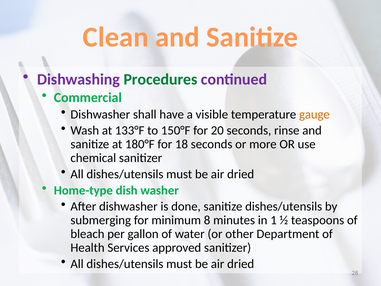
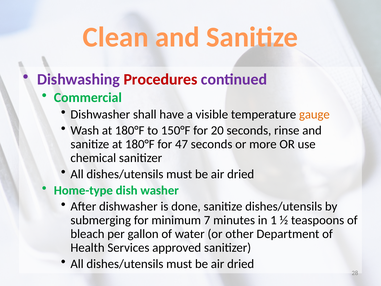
Procedures colour: green -> red (160, 79)
Wash at 133°F: 133°F -> 180°F (130, 130)
18: 18 -> 47 (182, 144)
8: 8 -> 7 (207, 220)
